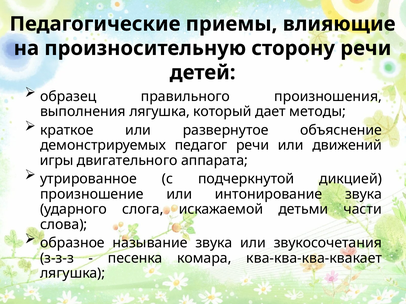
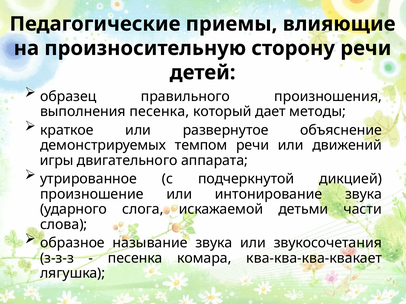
выполнения лягушка: лягушка -> песенка (159, 112)
педагог: педагог -> темпом (201, 145)
